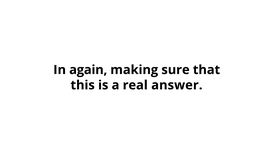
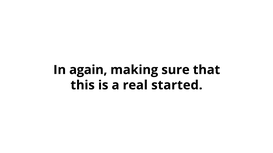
answer: answer -> started (177, 85)
